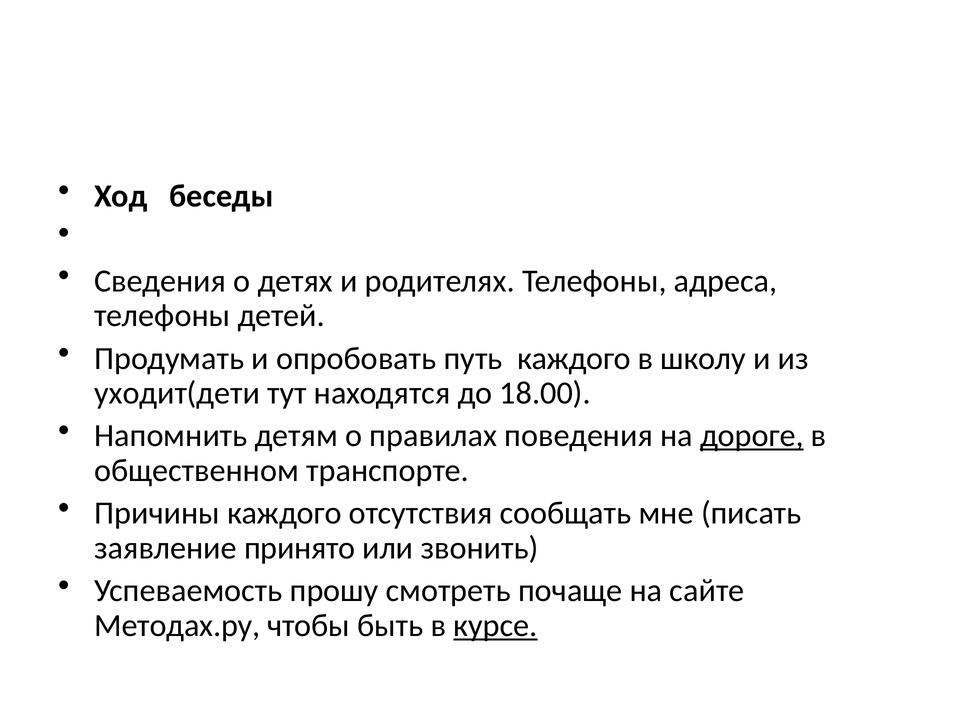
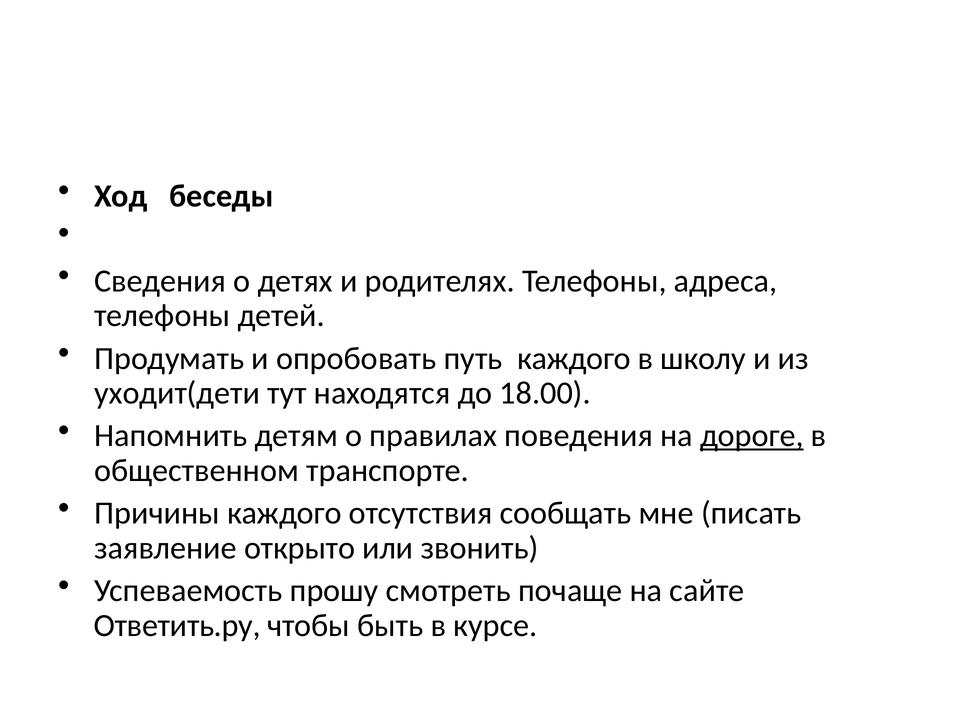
принято: принято -> открыто (300, 547)
Методах.ру: Методах.ру -> Ответить.ру (177, 625)
курсе underline: present -> none (496, 625)
